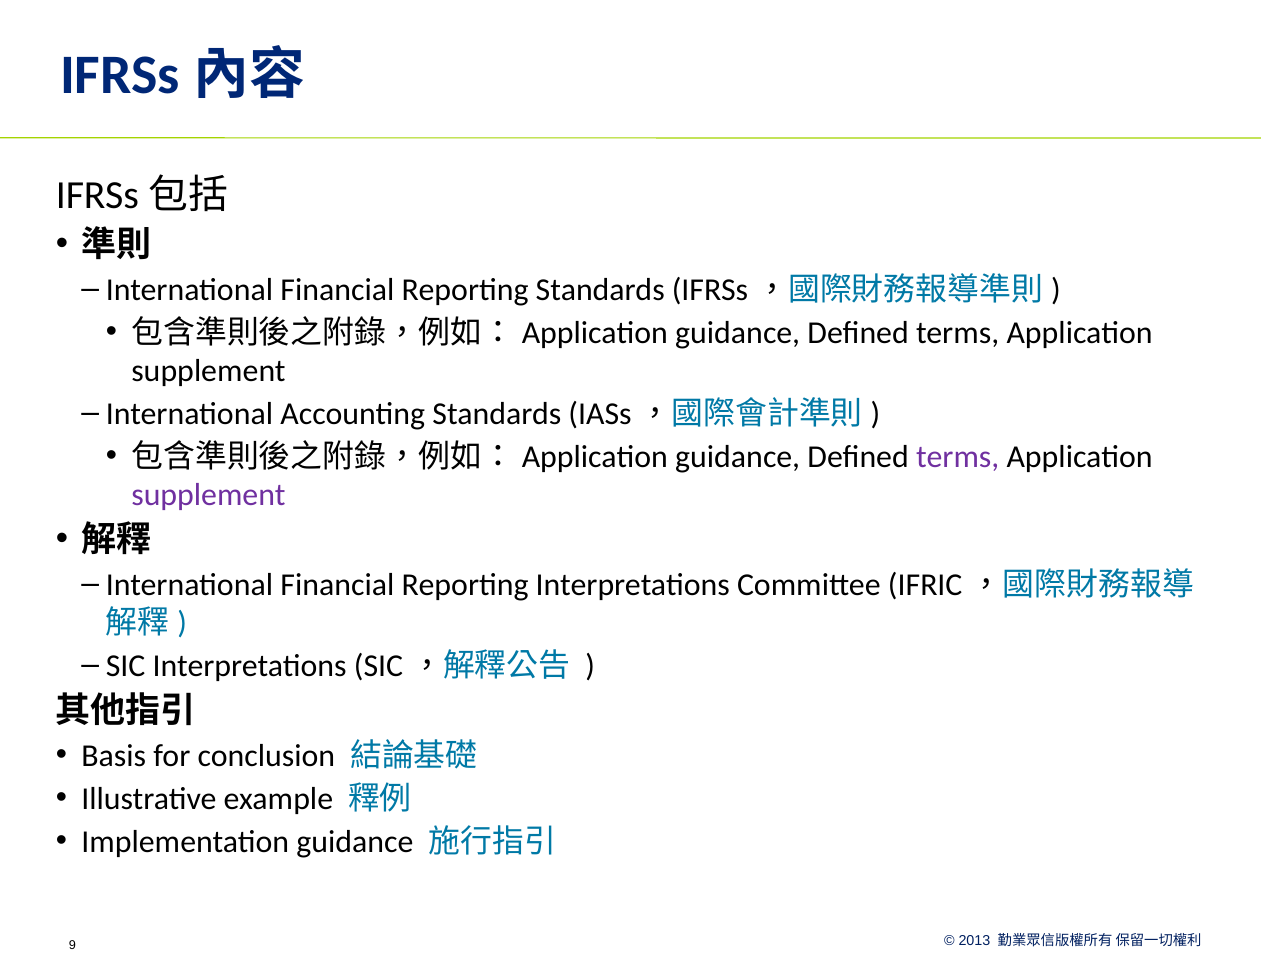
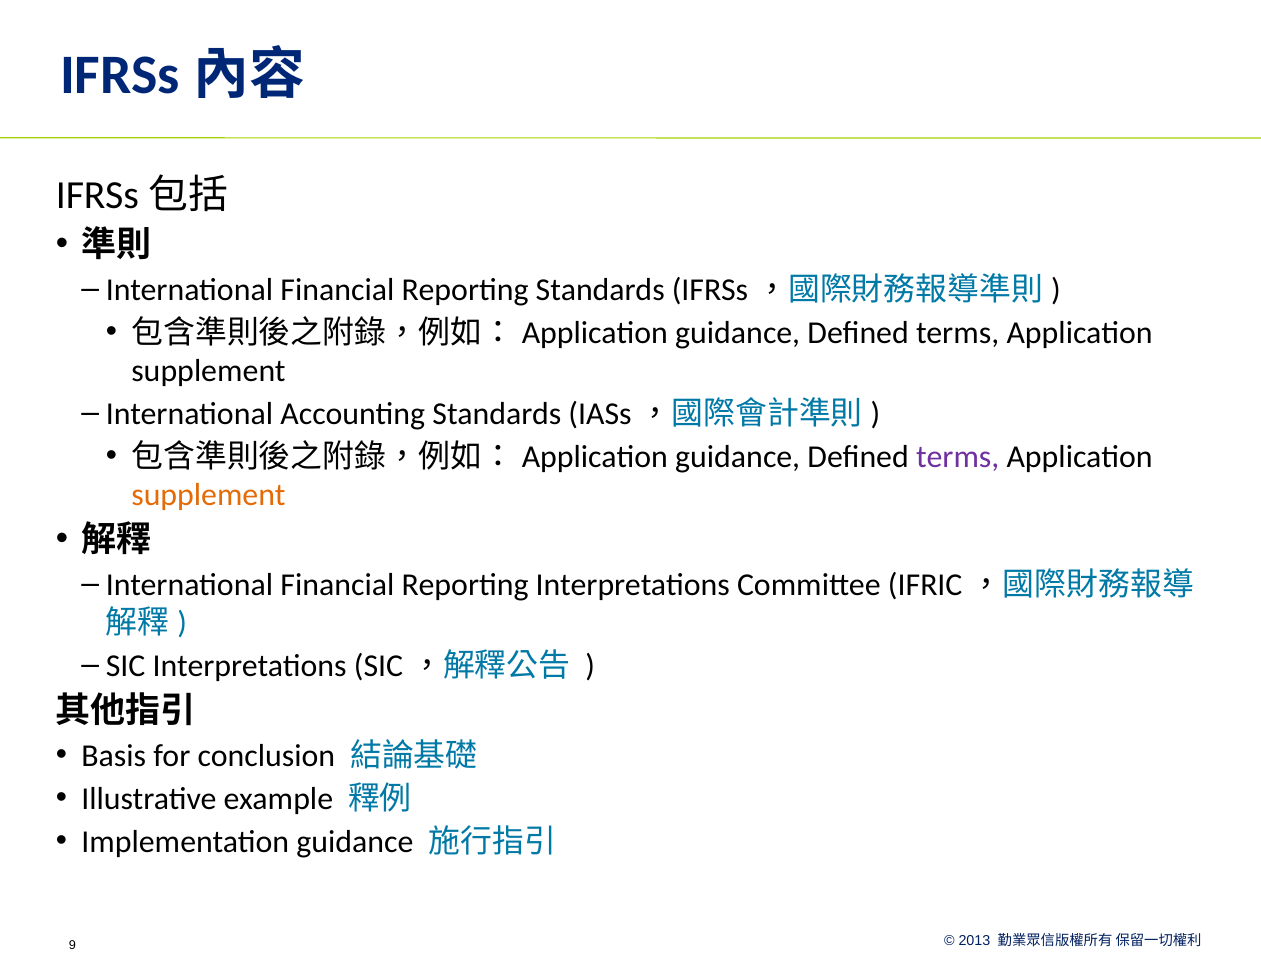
supplement colour: purple -> orange (208, 495)
